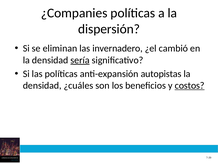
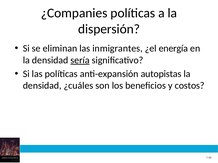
invernadero: invernadero -> inmigrantes (117, 49)
cambió: cambió -> energía (173, 49)
costos underline: present -> none (190, 86)
